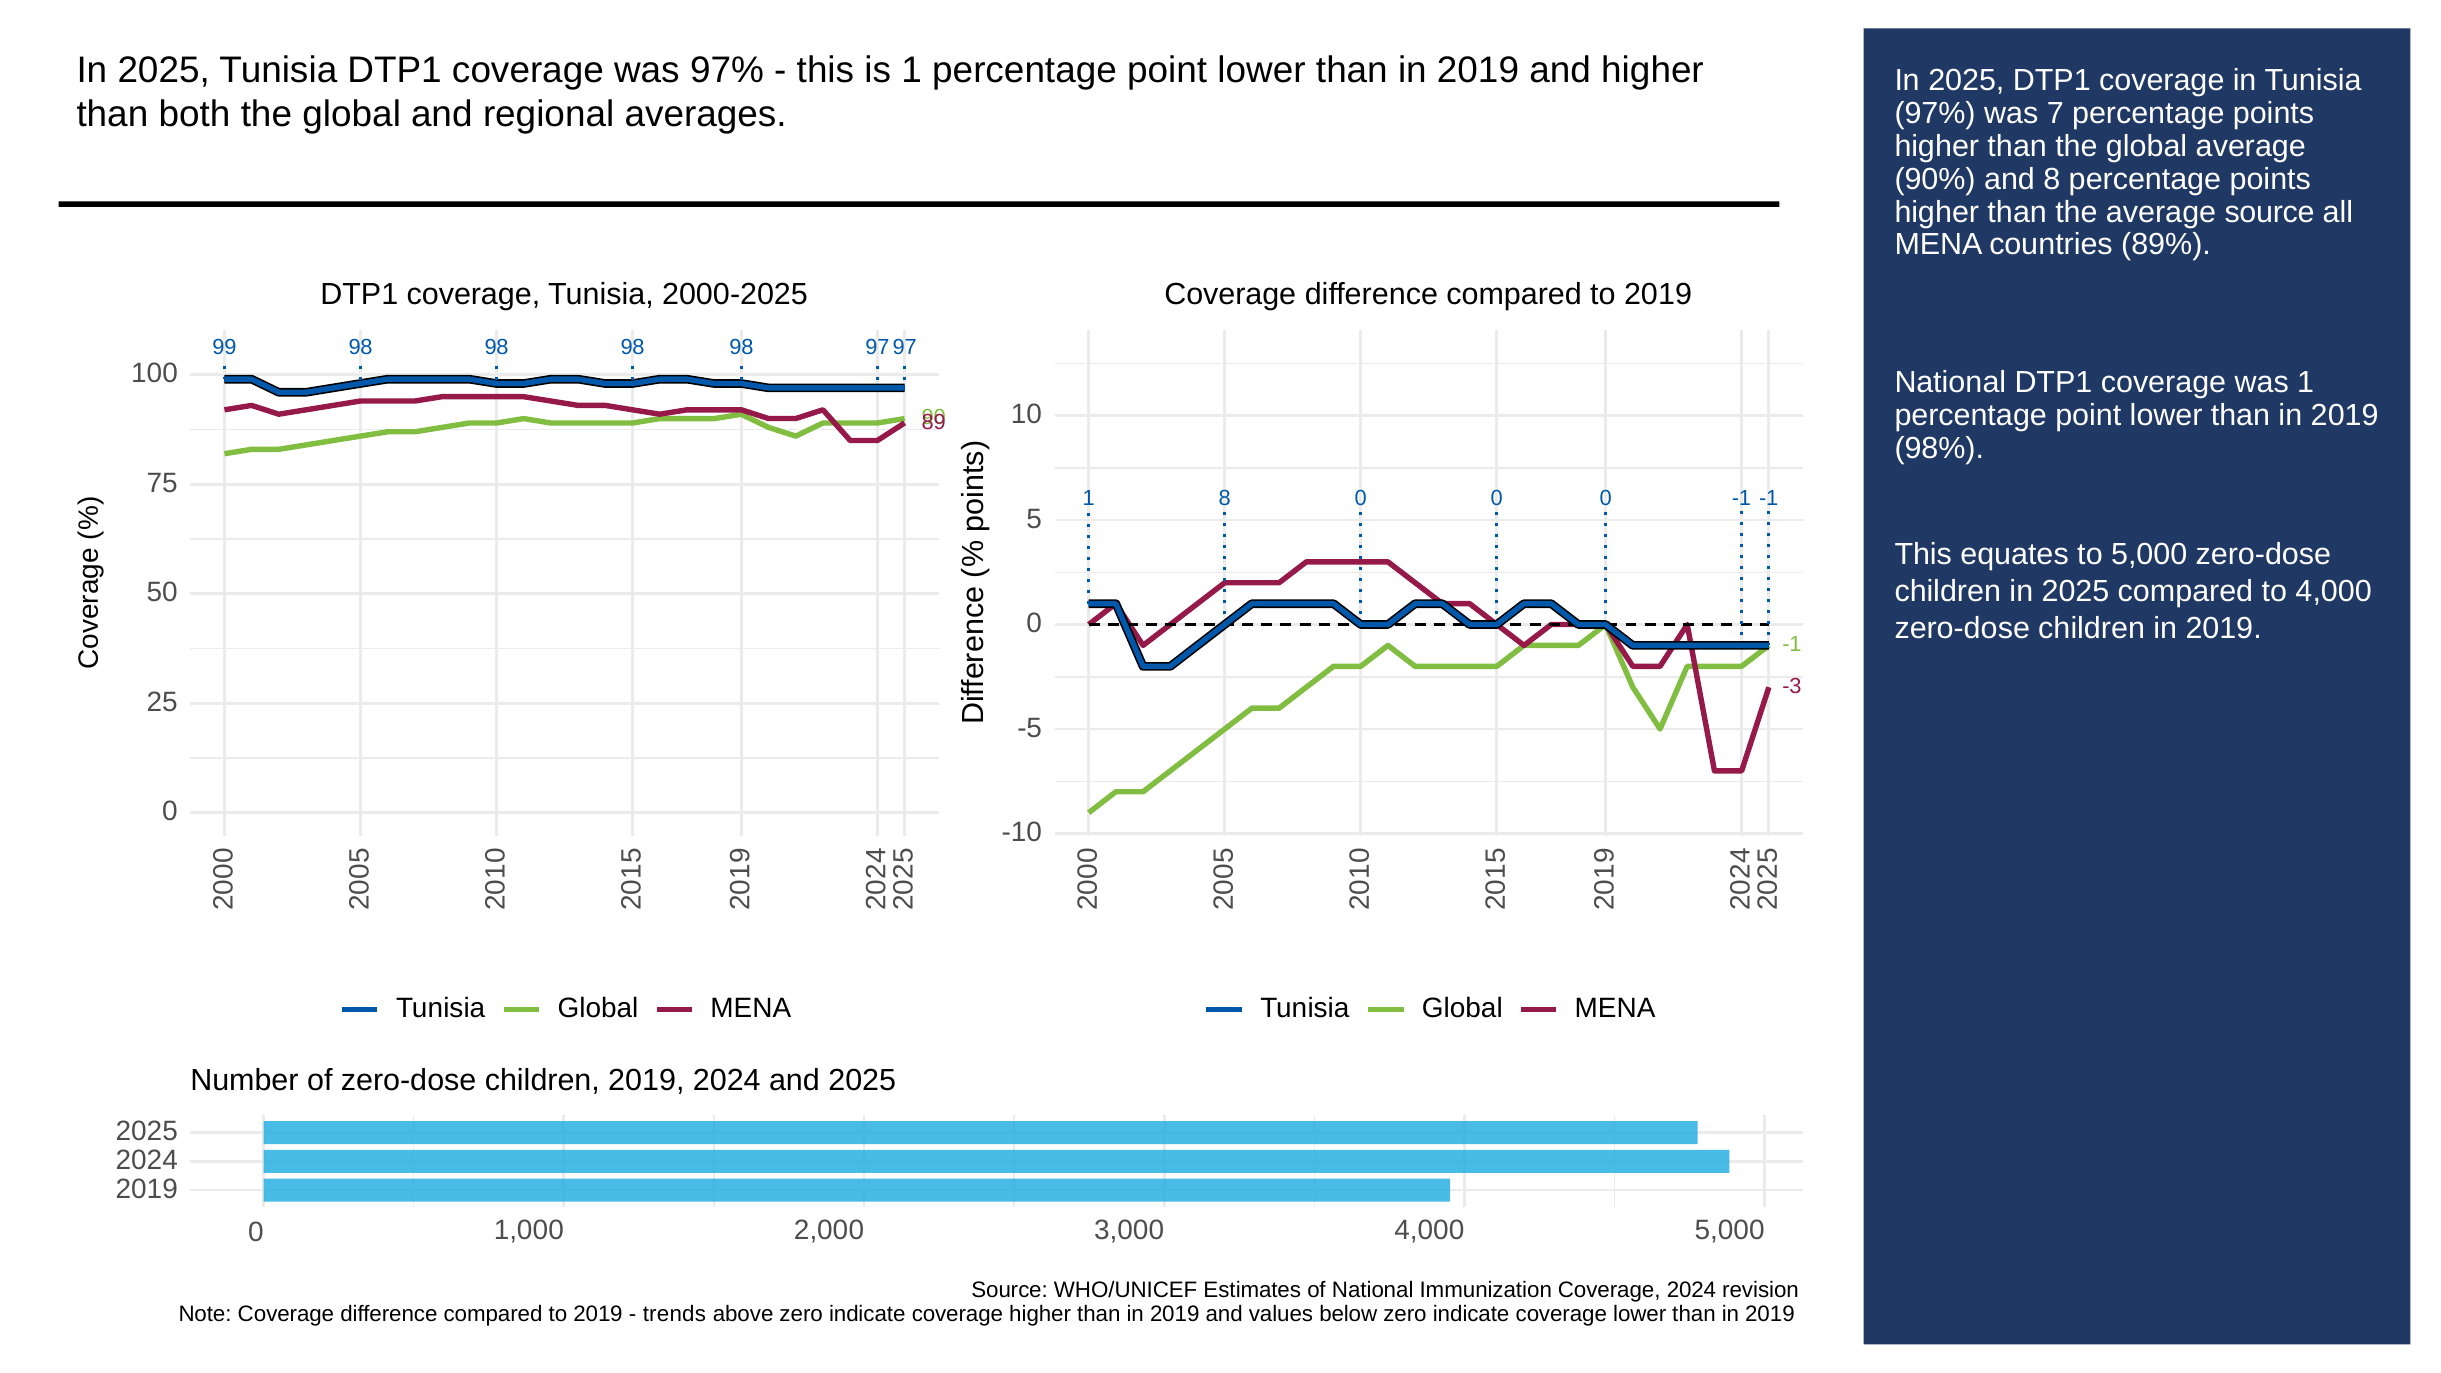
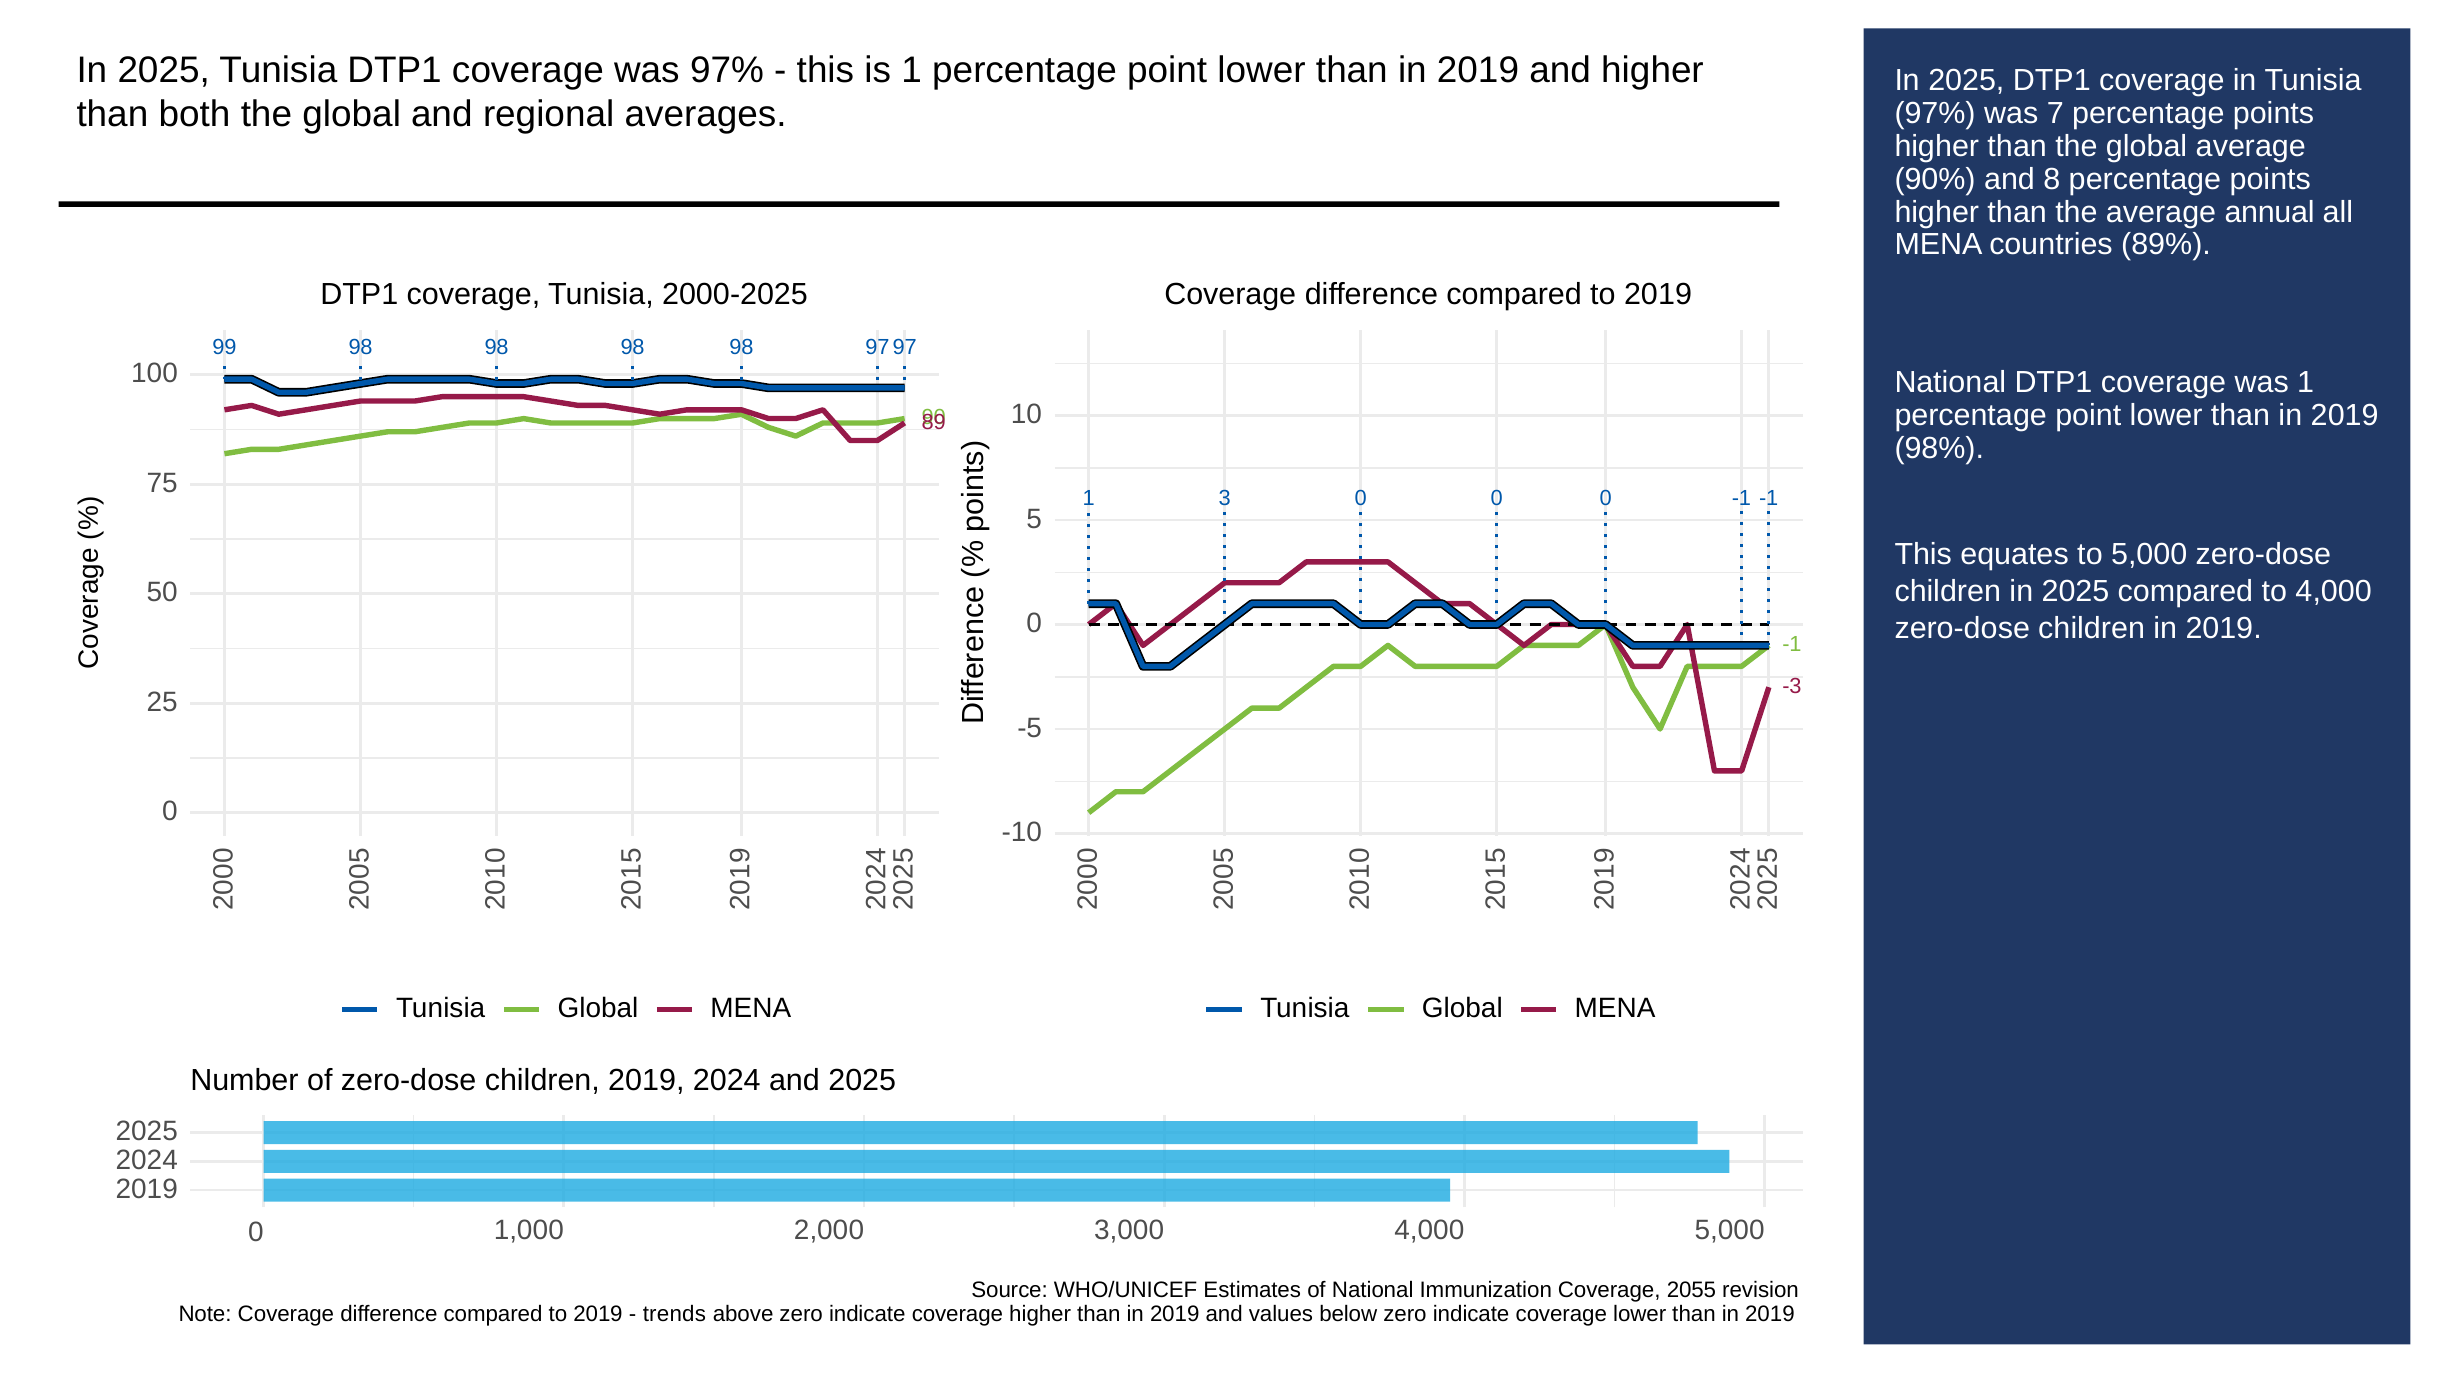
average source: source -> annual (2270, 212)
1 8: 8 -> 3 (1225, 498)
Coverage 2024: 2024 -> 2055 (1691, 1290)
